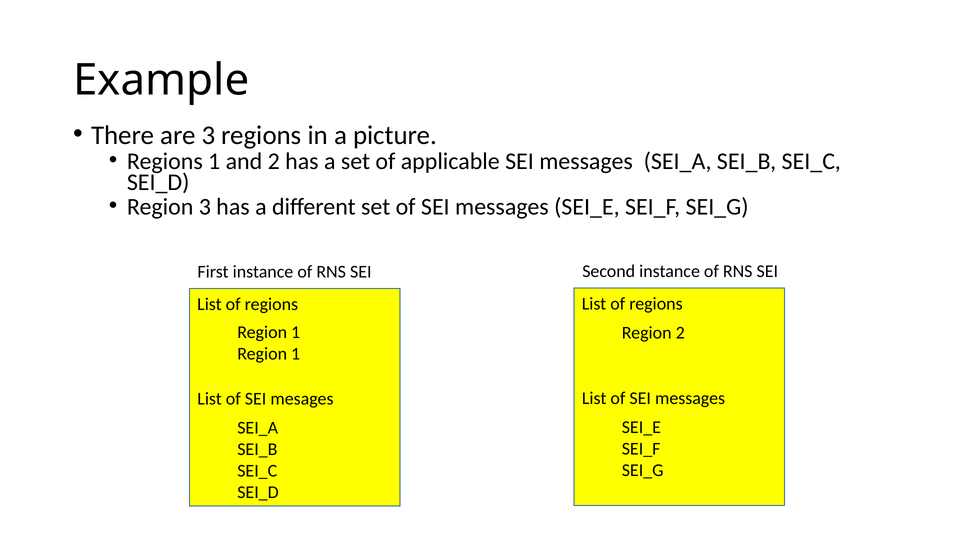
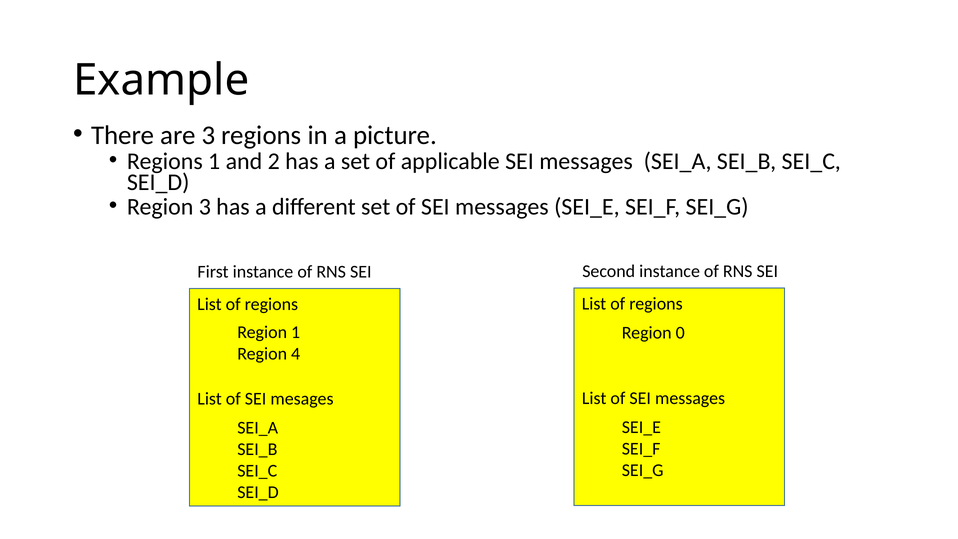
Region 2: 2 -> 0 (680, 333)
1: 1 -> 4 (296, 354)
